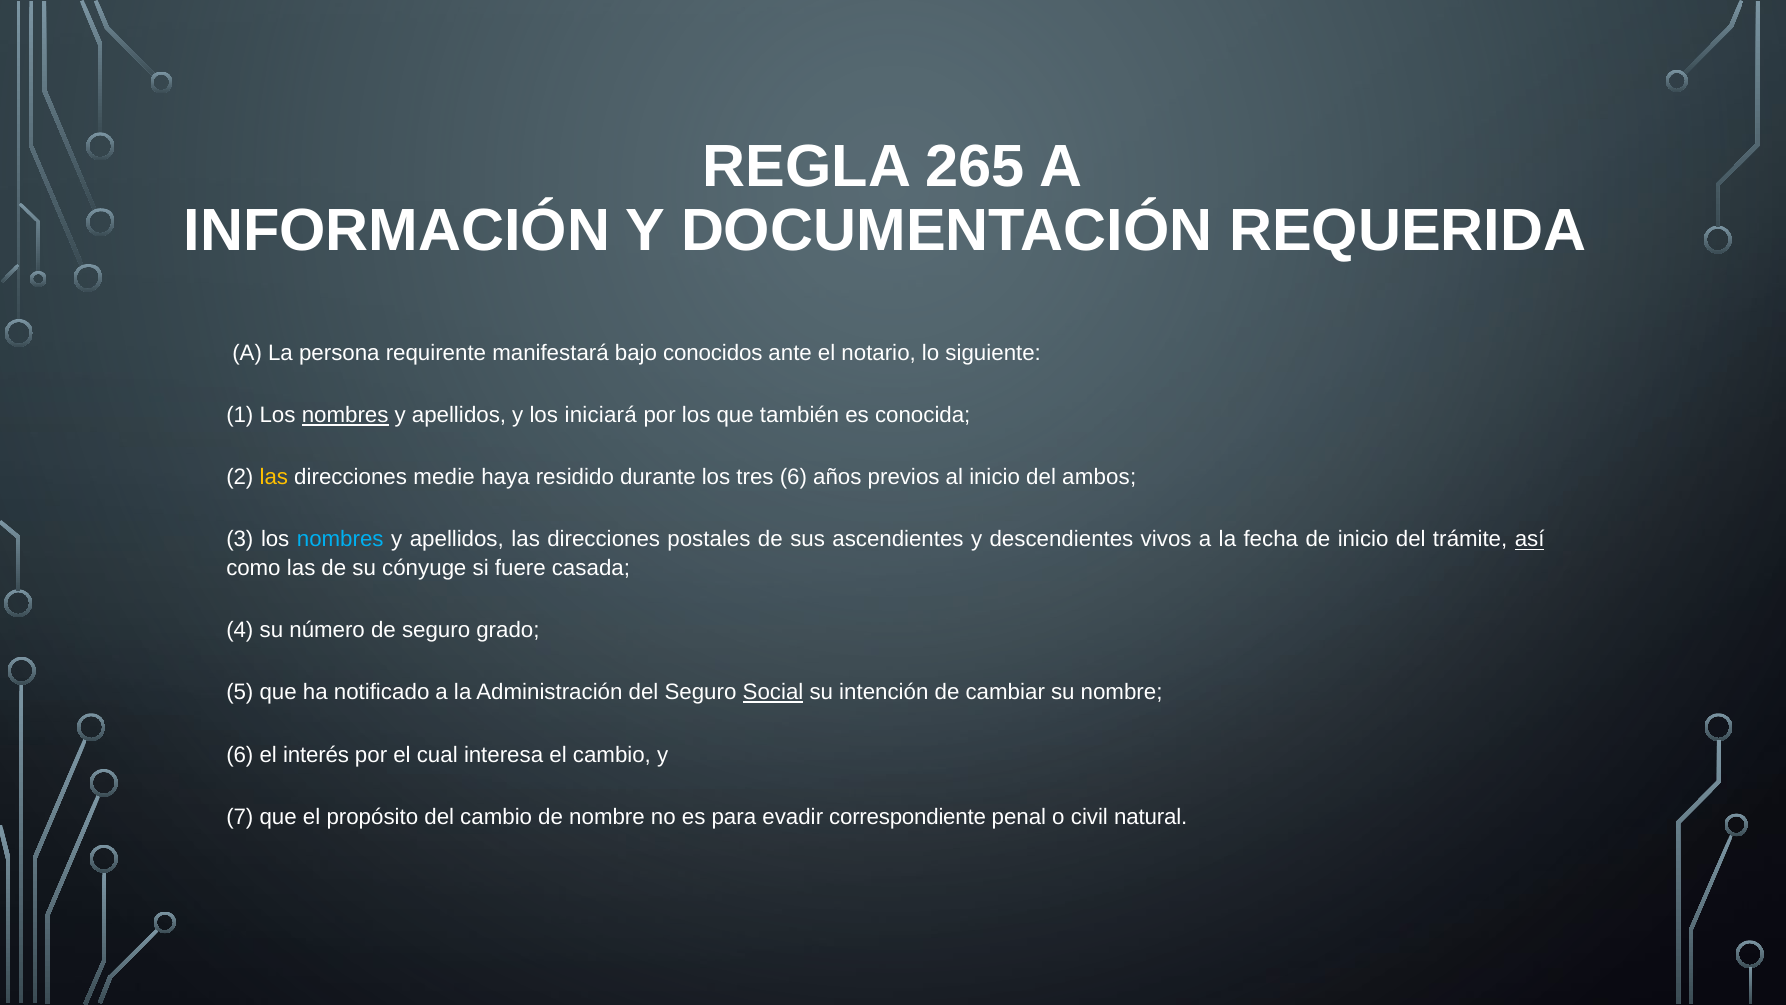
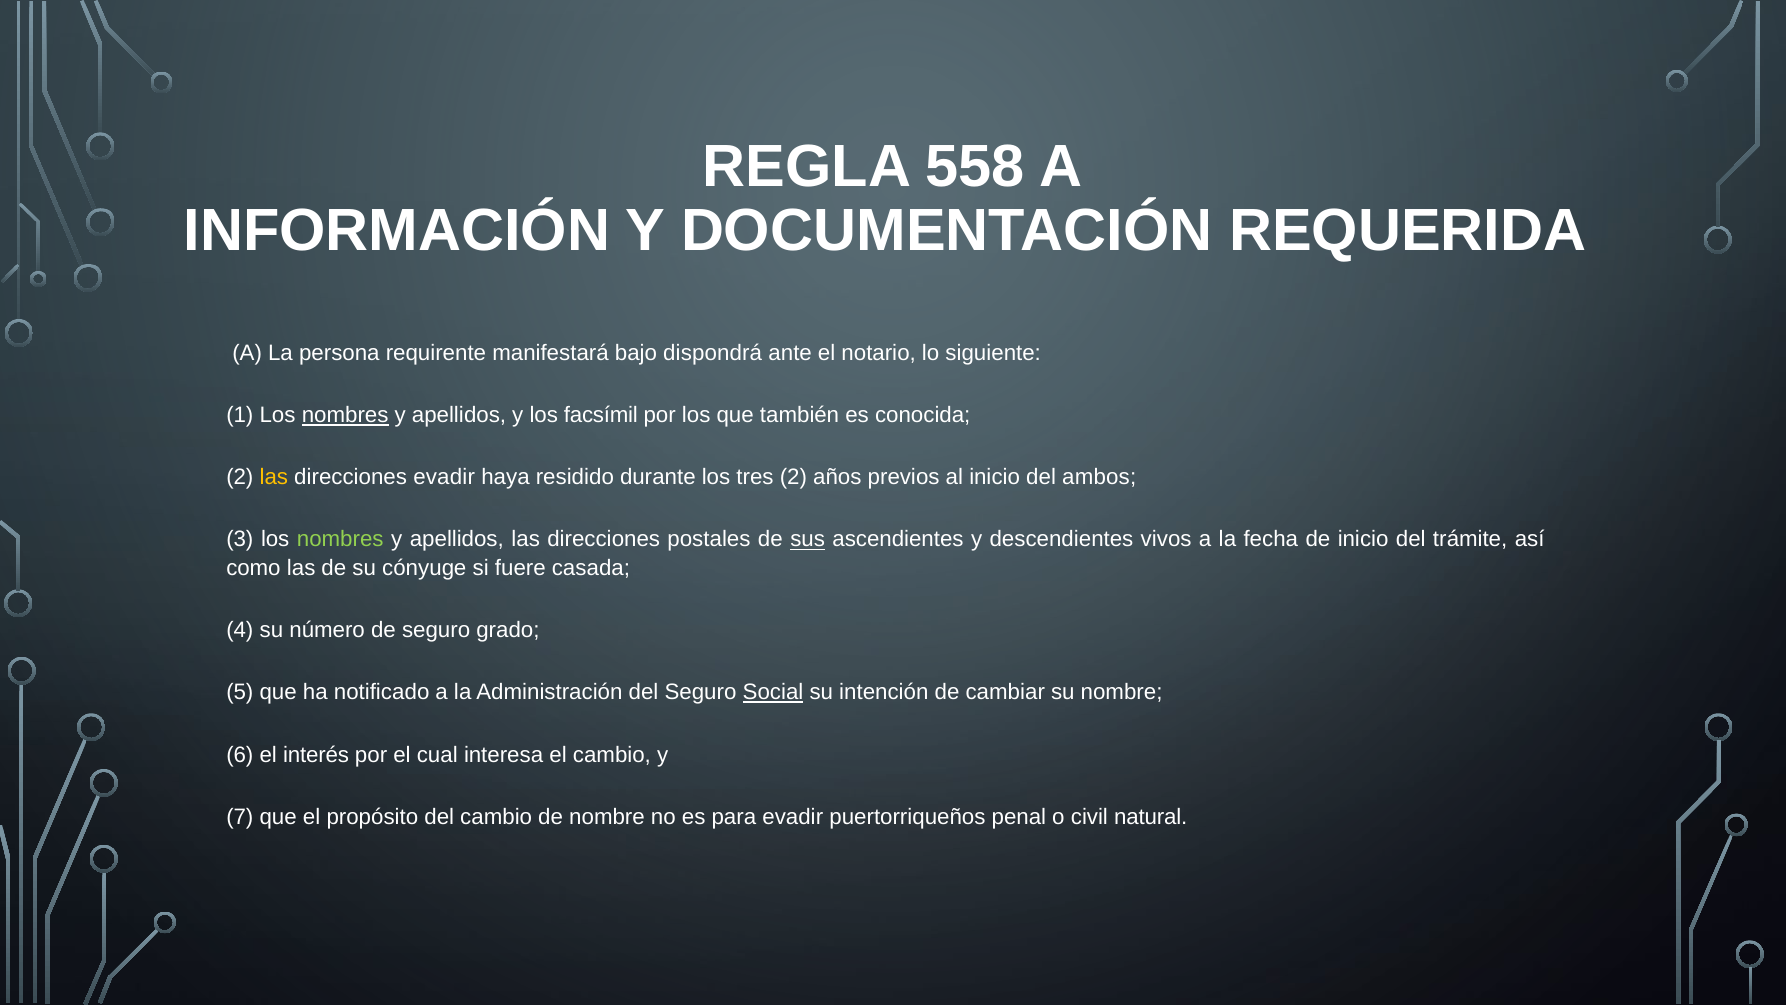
265: 265 -> 558 (975, 166)
conocidos: conocidos -> dispondrá (713, 353)
iniciará: iniciará -> facsímil (601, 415)
direcciones medie: medie -> evadir (444, 477)
tres 6: 6 -> 2 (793, 477)
nombres colour: light blue -> light green (340, 539)
sus underline: none -> present (808, 539)
así underline: present -> none (1530, 539)
correspondiente: correspondiente -> puertorriqueños (907, 817)
